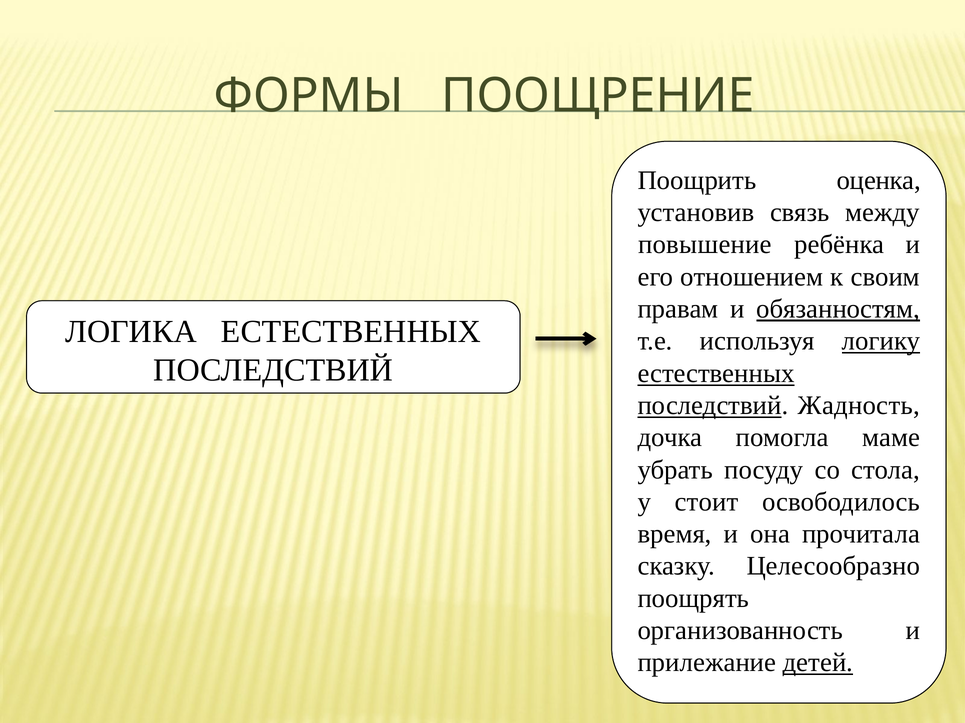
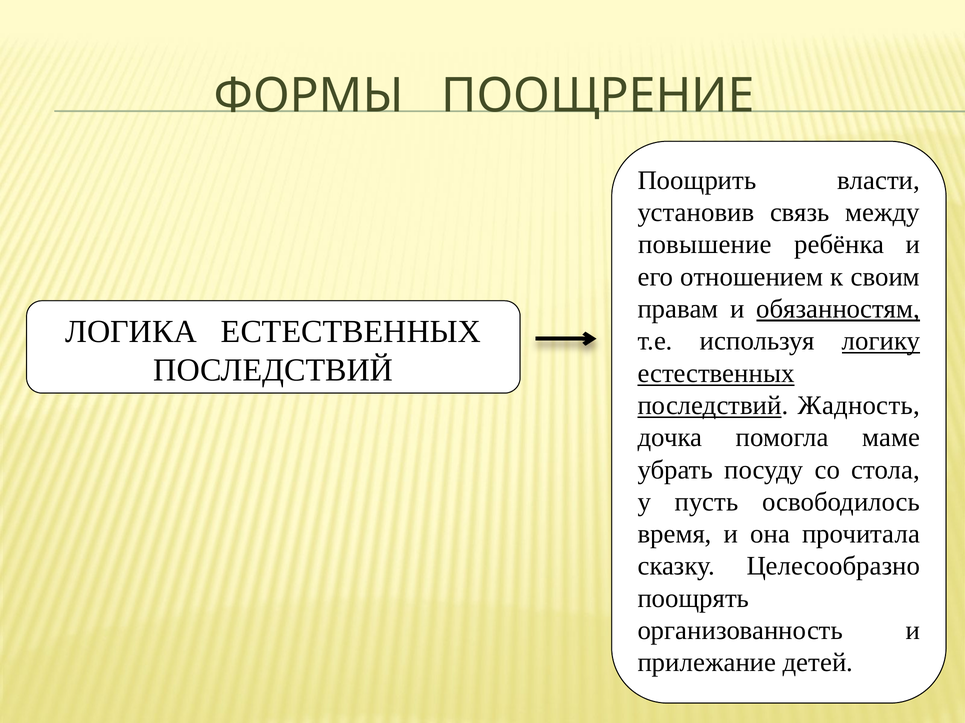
оценка: оценка -> власти (879, 181)
стоит: стоит -> пусть (707, 502)
детей underline: present -> none (818, 663)
